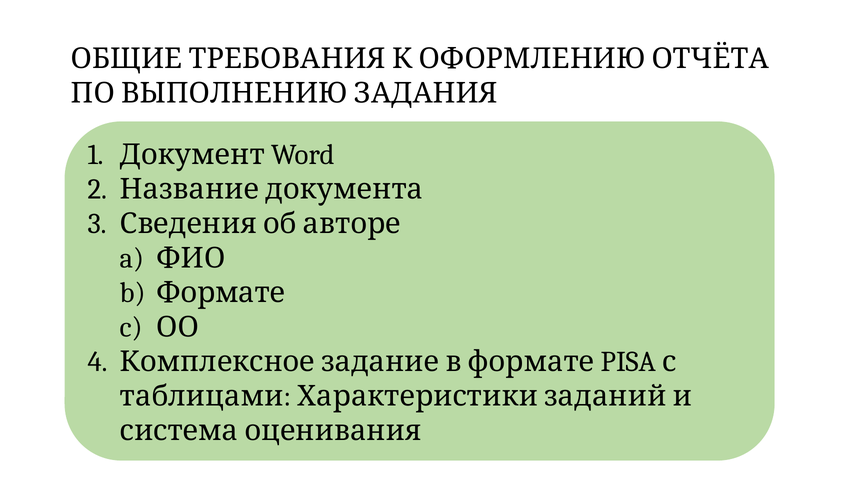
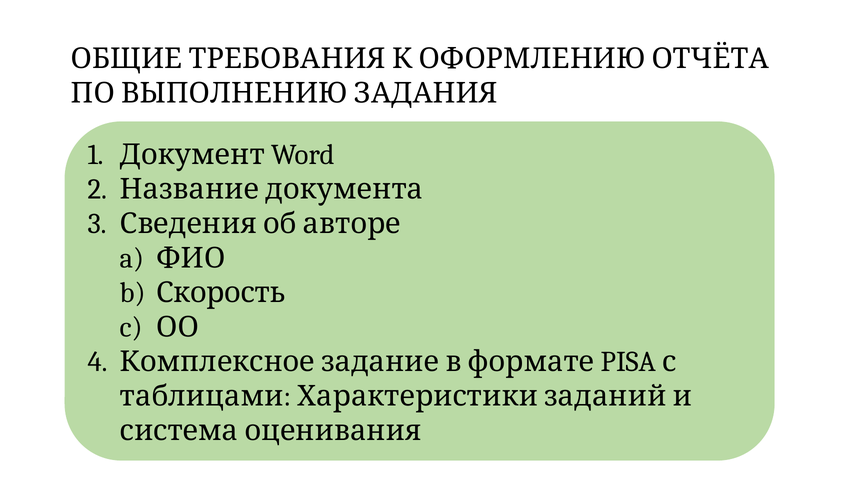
Формате: Формате -> Скорость (221, 293)
